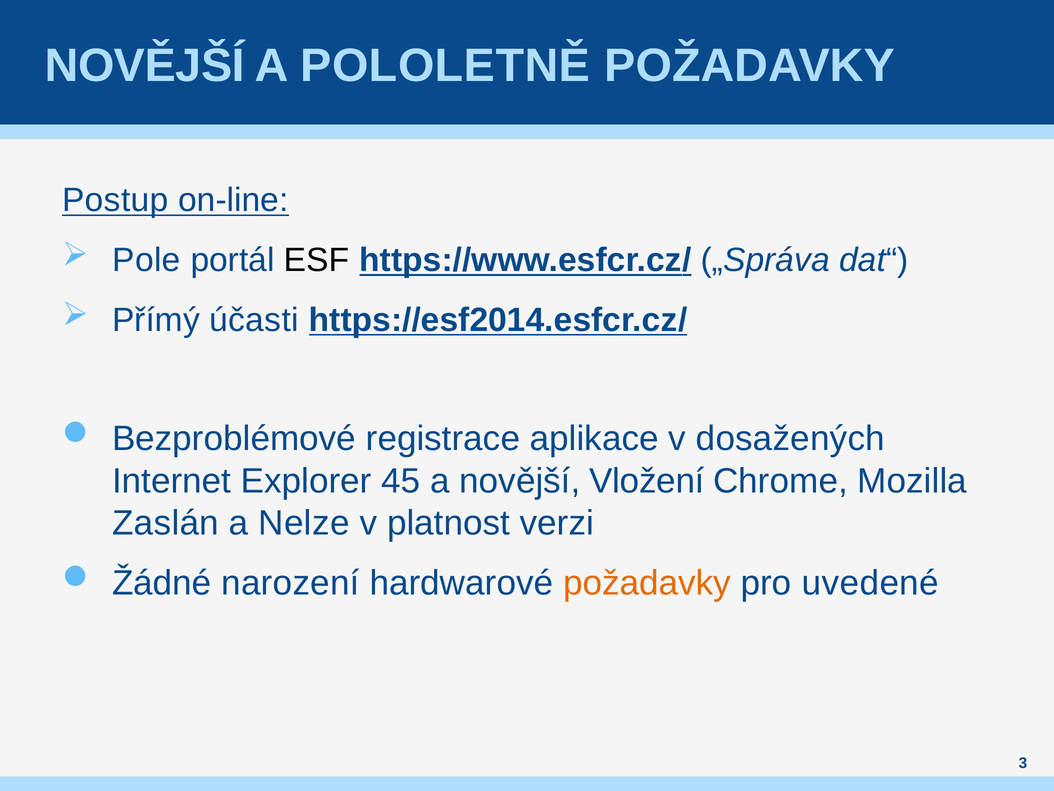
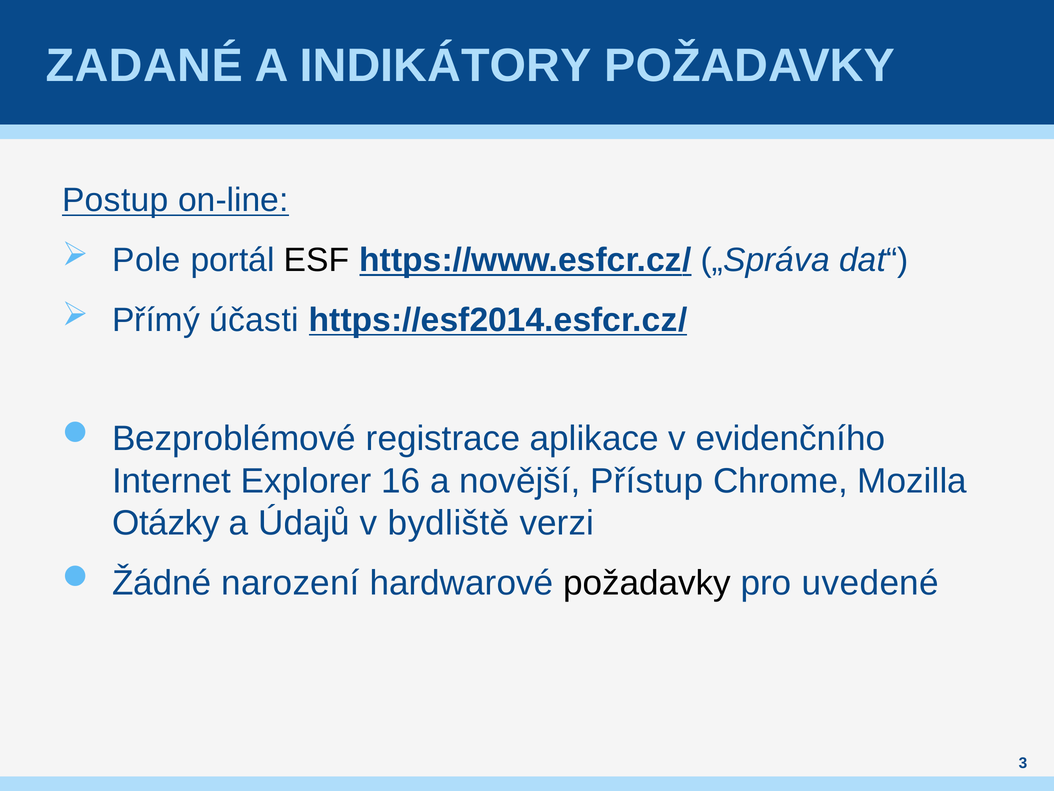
NOVĚJŠÍ: NOVĚJŠÍ -> ZADANÉ (144, 65)
POLOLETNĚ: POLOLETNĚ -> INDIKÁTORY (446, 65)
dosažených: dosažených -> evidenčního (790, 438)
45: 45 -> 16 (401, 481)
Vložení: Vložení -> Přístup (647, 481)
Zaslán: Zaslán -> Otázky (166, 523)
Nelze: Nelze -> Údajů (304, 523)
platnost: platnost -> bydliště (448, 523)
požadavky colour: orange -> black (647, 583)
